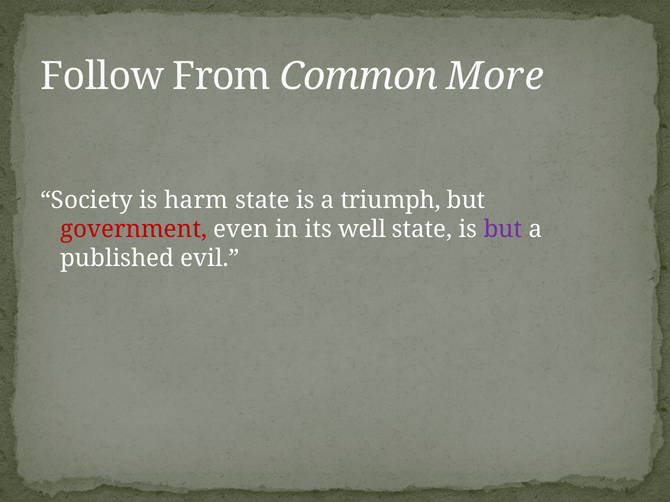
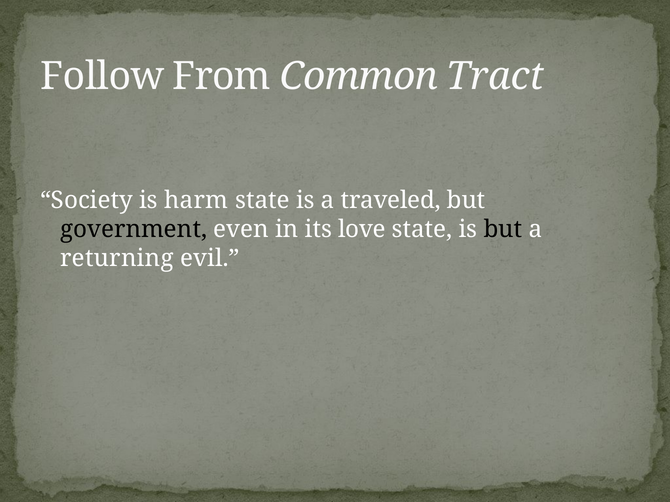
More: More -> Tract (495, 76)
triumph: triumph -> traveled (391, 200)
government colour: red -> black (134, 229)
well: well -> love (362, 229)
but colour: purple -> black (503, 229)
published: published -> returning (117, 258)
